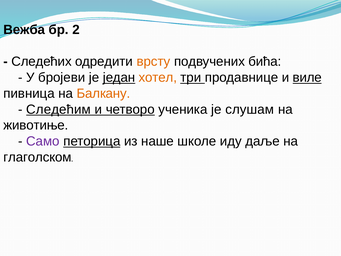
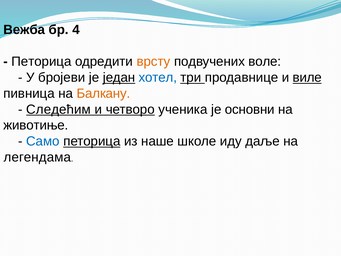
2: 2 -> 4 (76, 30)
Следећих: Следећих -> Петорица (41, 62)
бића: бића -> воле (265, 62)
хотел colour: orange -> blue (158, 77)
слушам: слушам -> основни (250, 109)
Само colour: purple -> blue (43, 141)
глаголском: глаголском -> легендама (37, 157)
